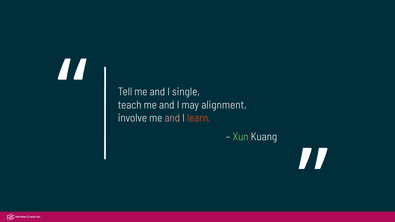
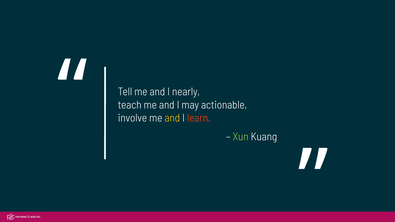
single: single -> nearly (186, 92)
alignment: alignment -> actionable (224, 105)
and colour: pink -> yellow (172, 118)
